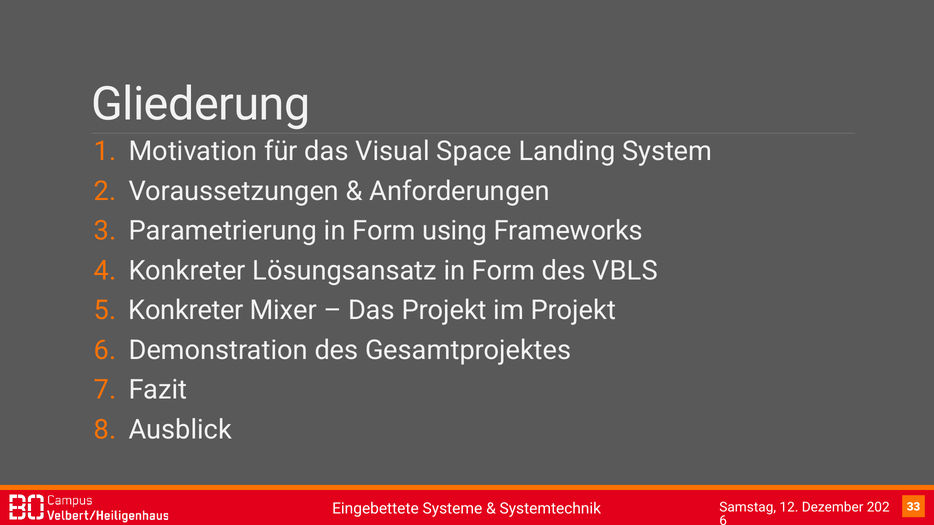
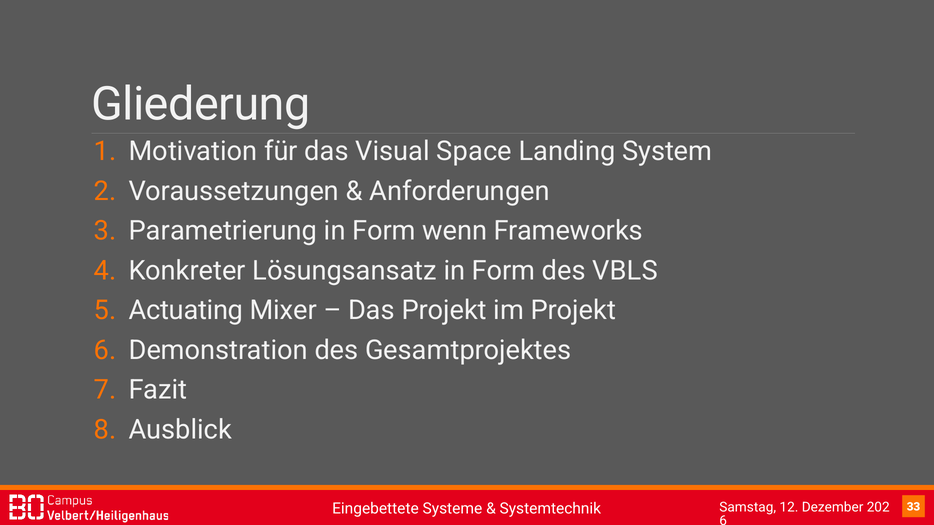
using: using -> wenn (455, 231)
Konkreter: Konkreter -> Actuating (186, 311)
